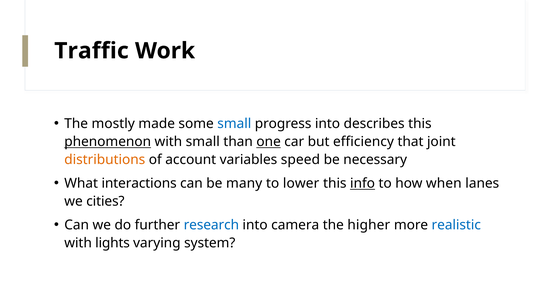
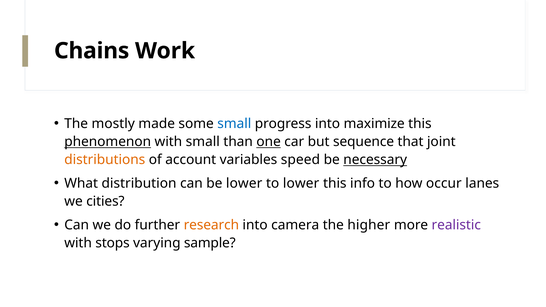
Traffic: Traffic -> Chains (92, 51)
describes: describes -> maximize (374, 124)
efficiency: efficiency -> sequence (364, 142)
necessary underline: none -> present (375, 160)
interactions: interactions -> distribution (139, 184)
be many: many -> lower (244, 184)
info underline: present -> none (363, 184)
when: when -> occur (444, 184)
research colour: blue -> orange (211, 225)
realistic colour: blue -> purple (456, 225)
lights: lights -> stops (113, 243)
system: system -> sample (210, 243)
